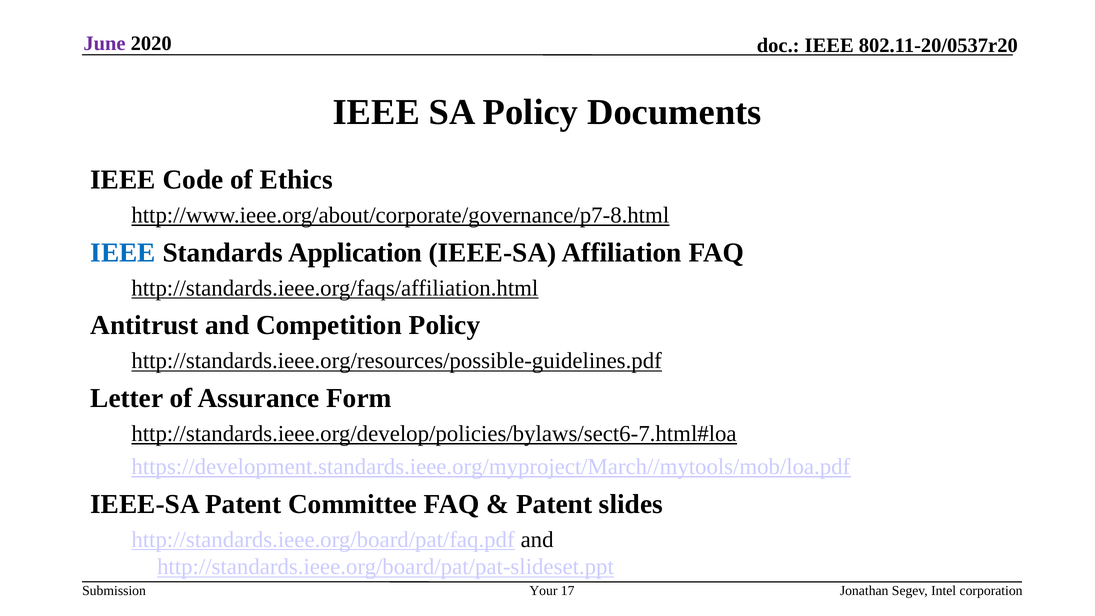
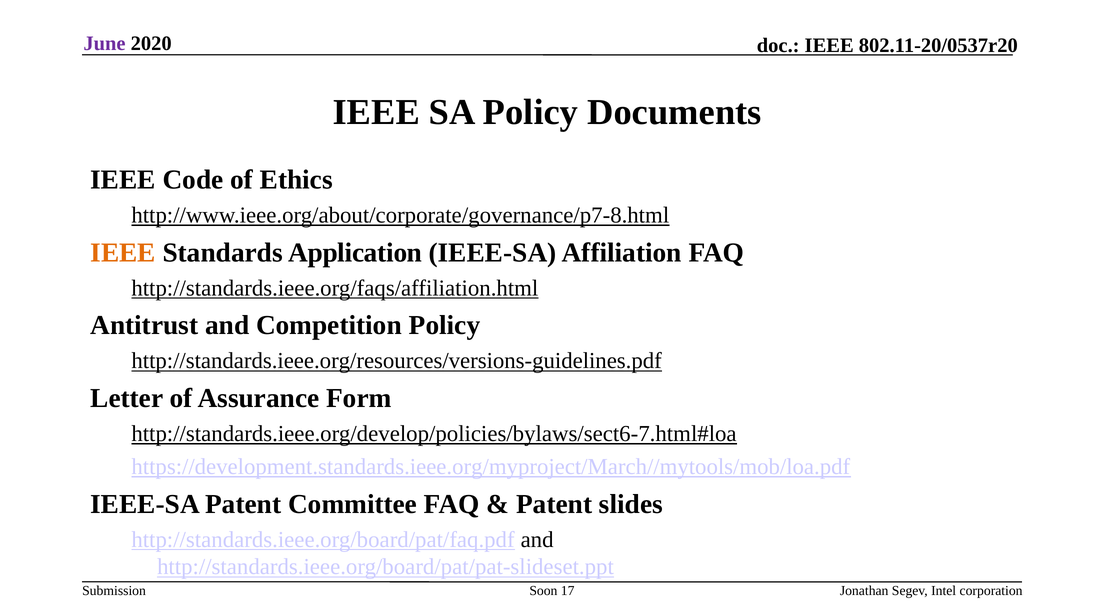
IEEE colour: blue -> orange (123, 253)
http://standards.ieee.org/resources/possible-guidelines.pdf: http://standards.ieee.org/resources/possible-guidelines.pdf -> http://standards.ieee.org/resources/versions-guidelines.pdf (397, 361)
Your: Your -> Soon (543, 591)
